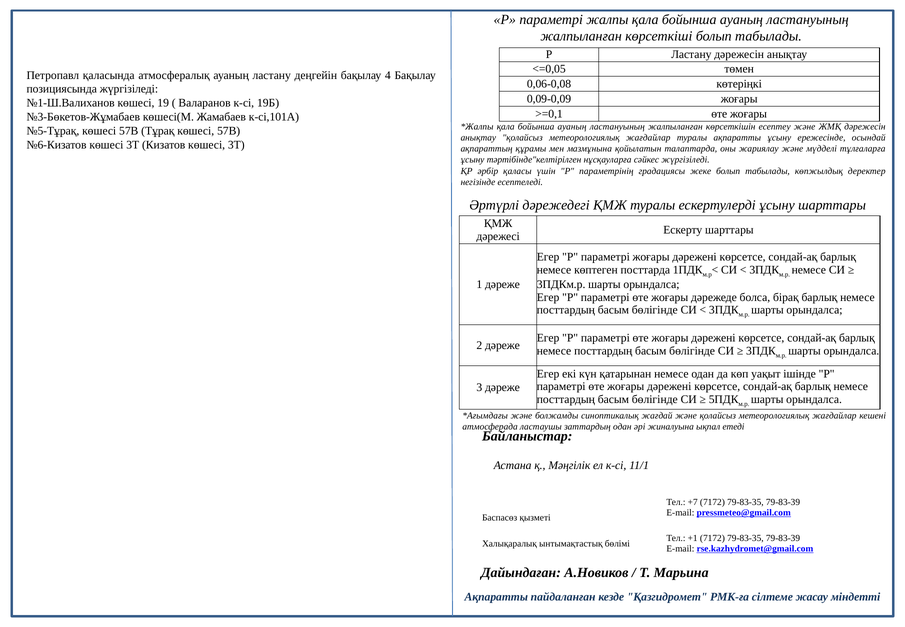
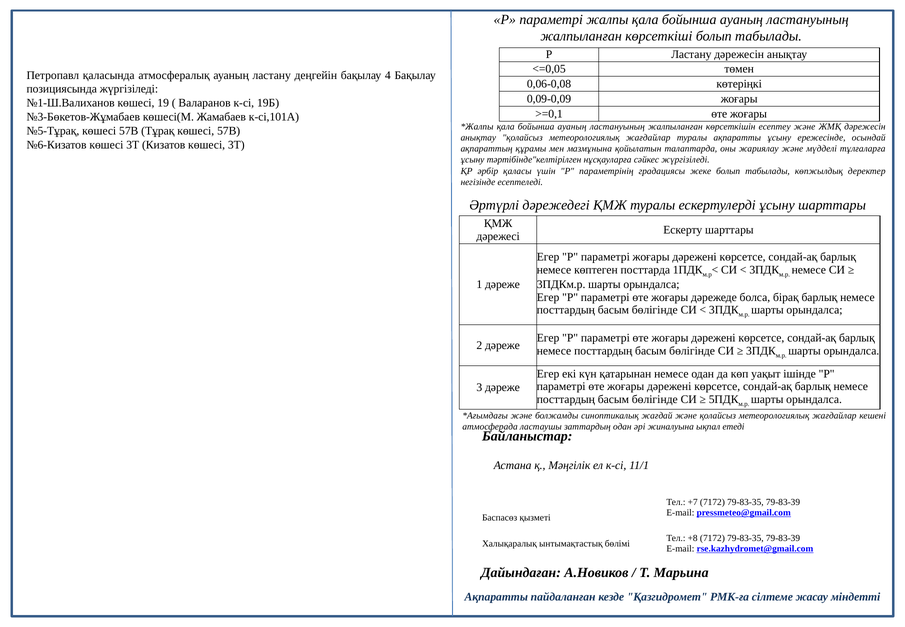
+1: +1 -> +8 (693, 538)
